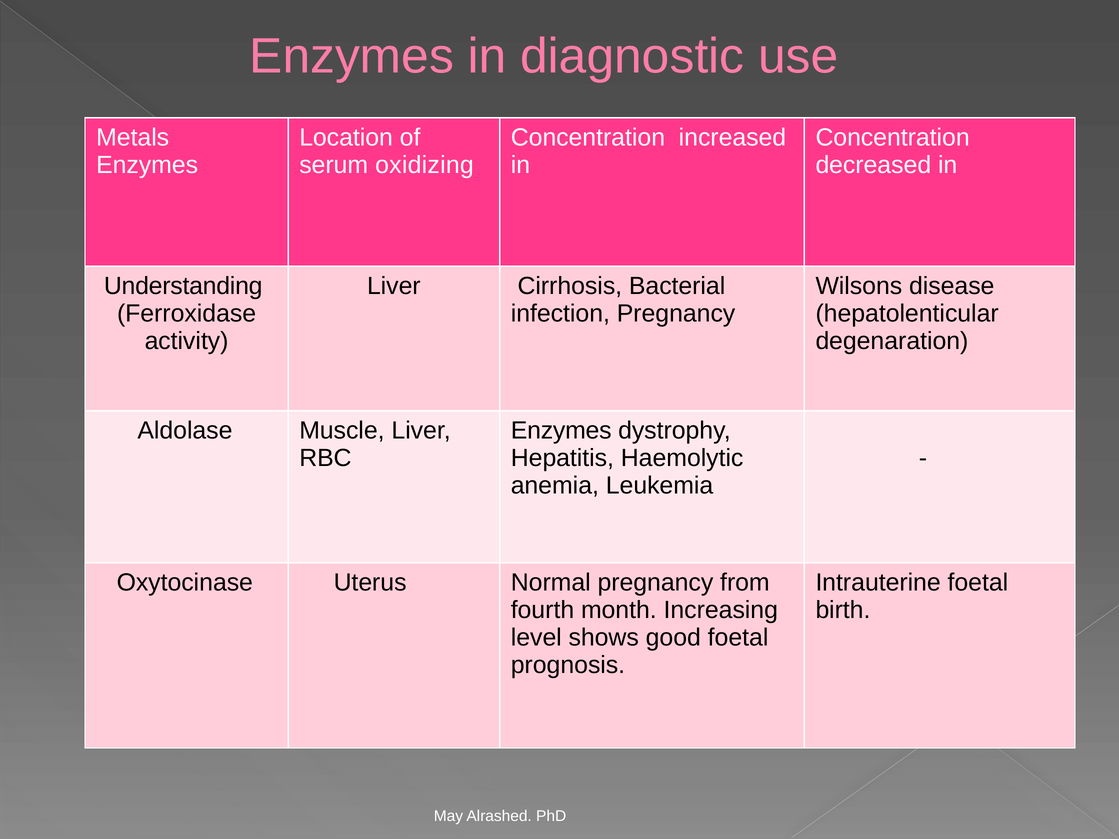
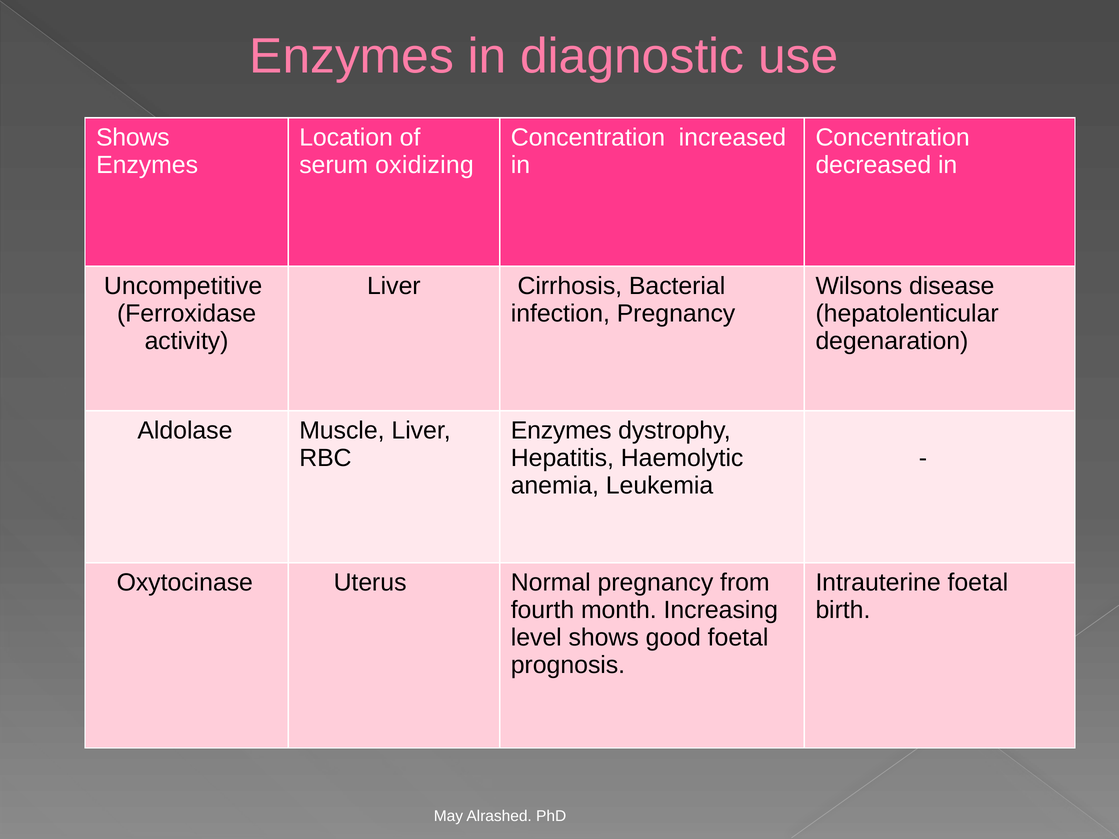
Metals: Metals -> Shows (133, 138)
Understanding: Understanding -> Uncompetitive (183, 286)
